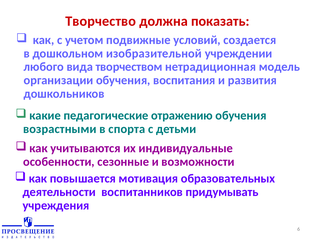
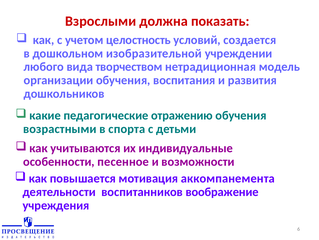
Творчество: Творчество -> Взрослыми (101, 21)
подвижные: подвижные -> целостность (138, 40)
сезонные: сезонные -> песенное (123, 161)
образовательных: образовательных -> аккомпанемента (228, 178)
придумывать: придумывать -> воображение (222, 191)
